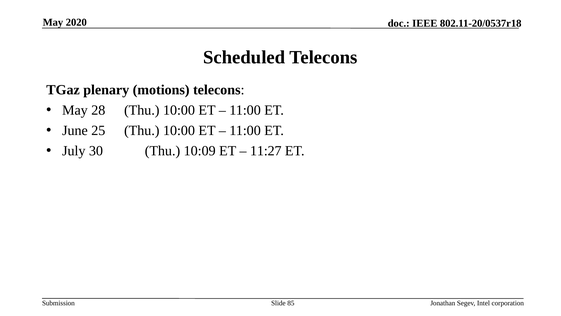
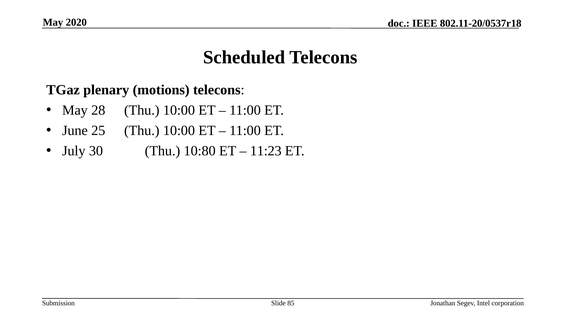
10:09: 10:09 -> 10:80 (200, 151)
11:27: 11:27 -> 11:23 (266, 151)
